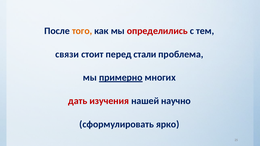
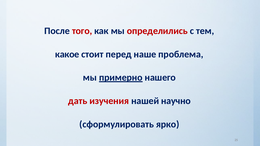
того colour: orange -> red (82, 31)
связи: связи -> какое (67, 54)
стали: стали -> наше (145, 54)
многих: многих -> нашего (160, 78)
